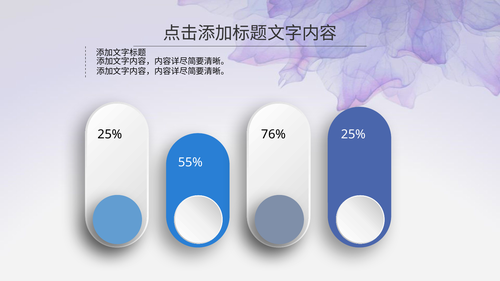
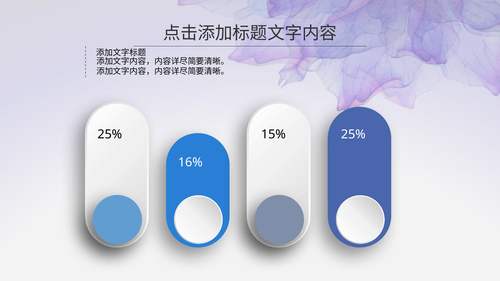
76%: 76% -> 15% (273, 135)
55%: 55% -> 16% (190, 162)
